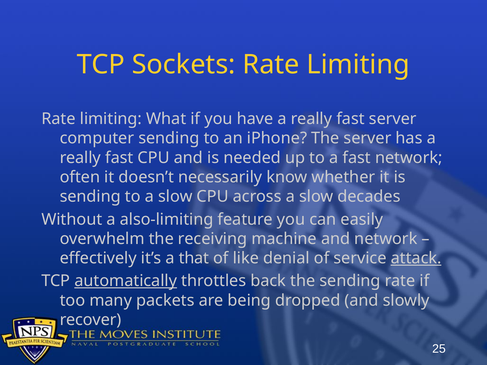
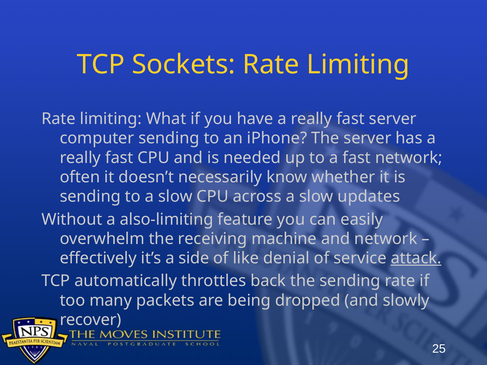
decades: decades -> updates (369, 197)
that: that -> side (194, 258)
automatically underline: present -> none (126, 281)
